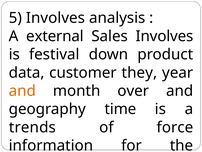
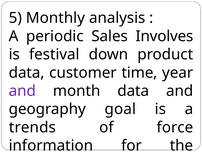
5 Involves: Involves -> Monthly (55, 18)
external: external -> periodic (55, 36)
they: they -> time (139, 72)
and colour: orange -> purple (22, 91)
month over: over -> data (133, 91)
time: time -> goal (120, 109)
